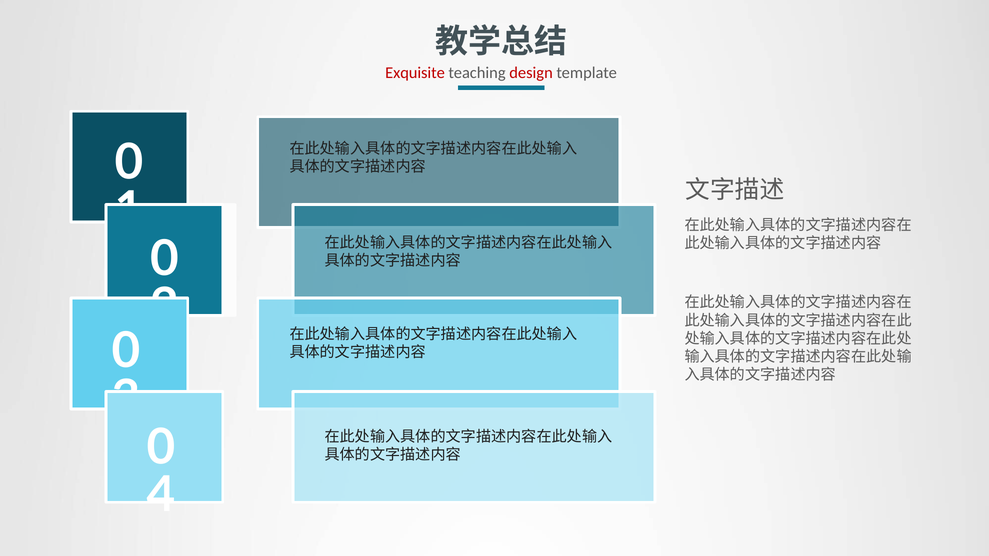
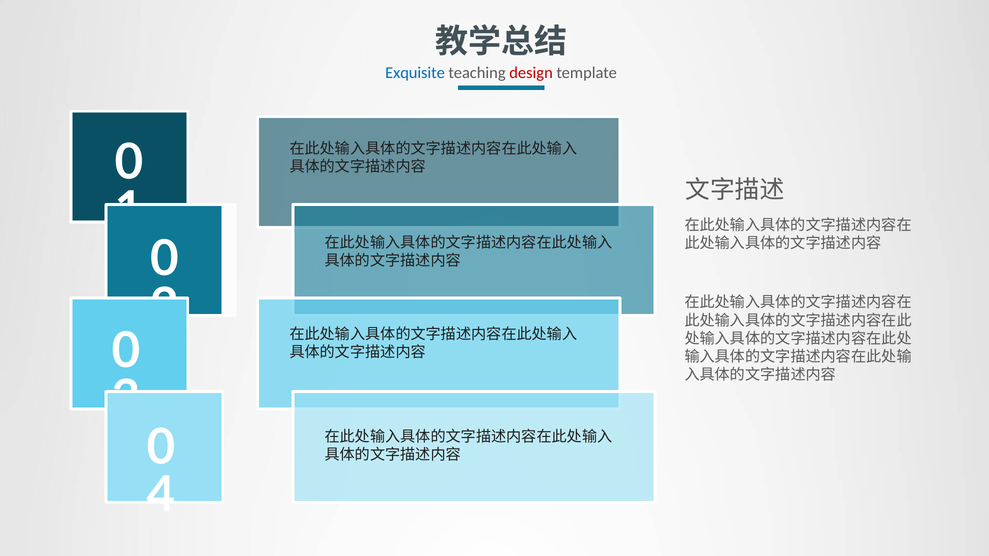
Exquisite colour: red -> blue (415, 73)
